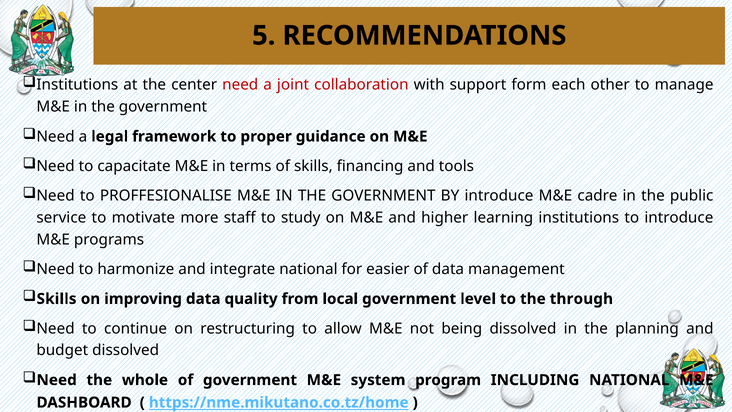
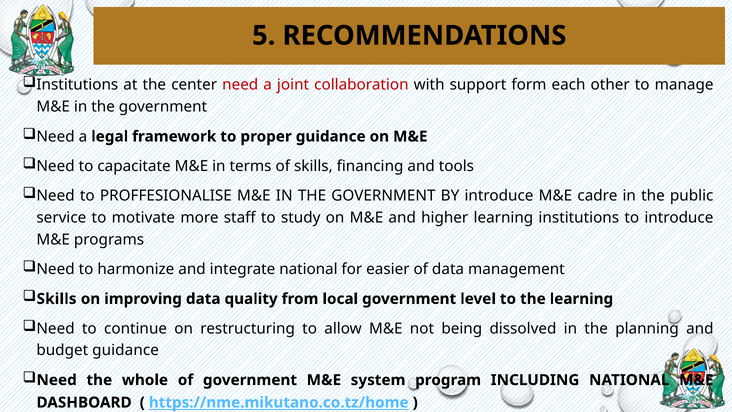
the through: through -> learning (581, 299)
budget dissolved: dissolved -> guidance (126, 350)
